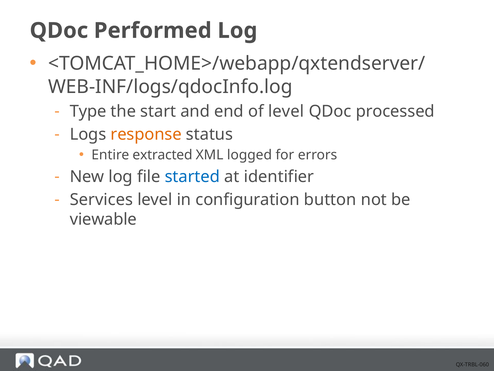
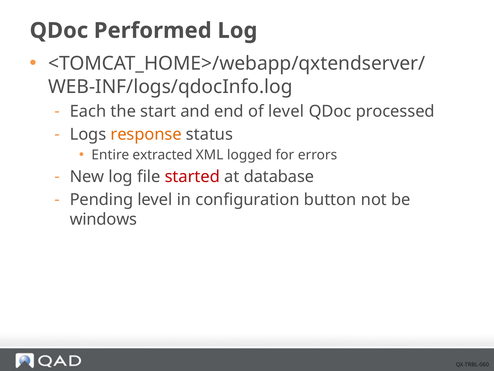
Type: Type -> Each (88, 111)
started colour: blue -> red (192, 176)
identifier: identifier -> database (279, 176)
Services: Services -> Pending (102, 199)
viewable: viewable -> windows (103, 219)
